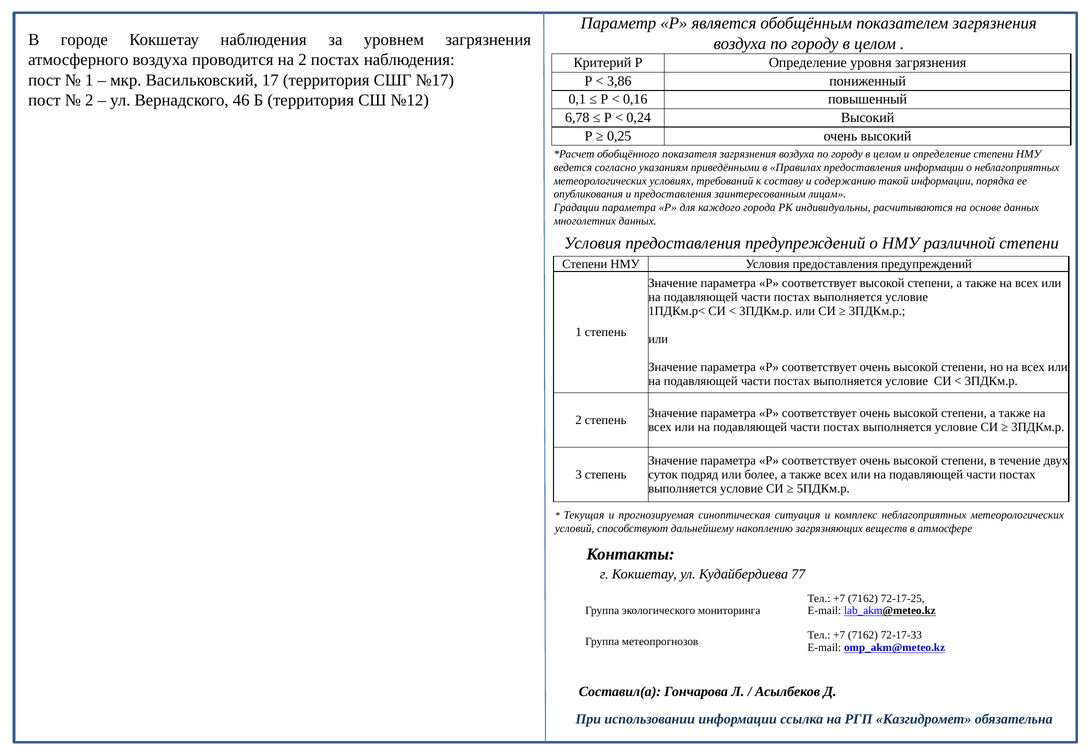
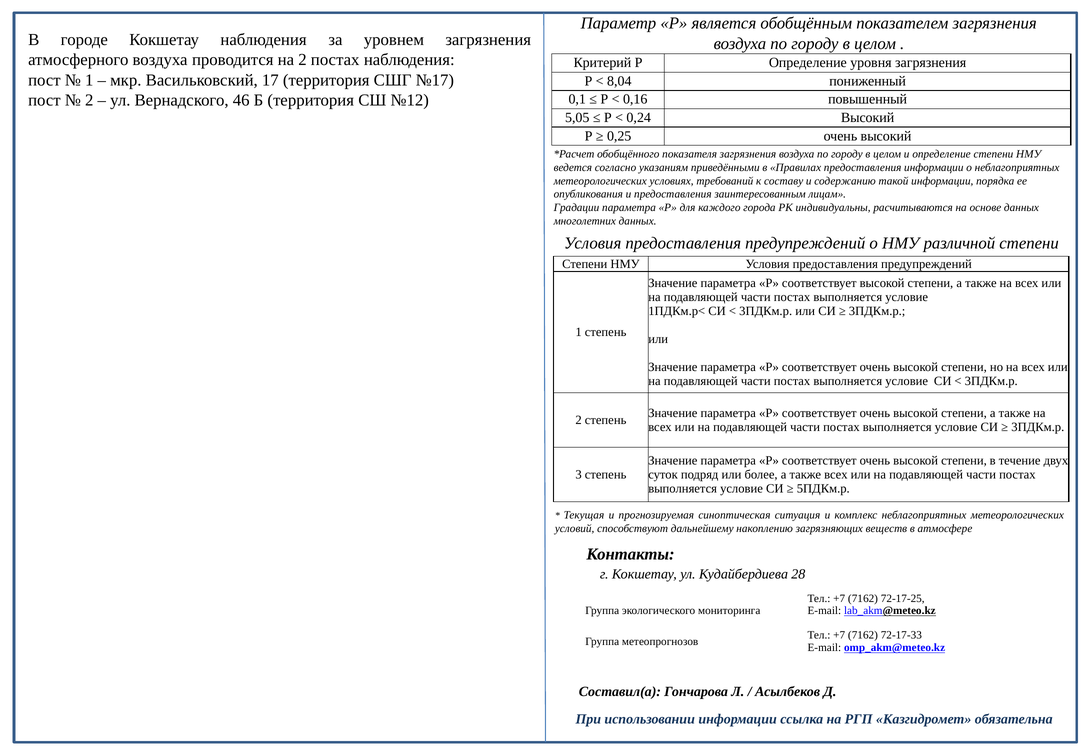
3,86: 3,86 -> 8,04 (619, 81)
6,78: 6,78 -> 5,05 (577, 118)
77: 77 -> 28 (798, 574)
